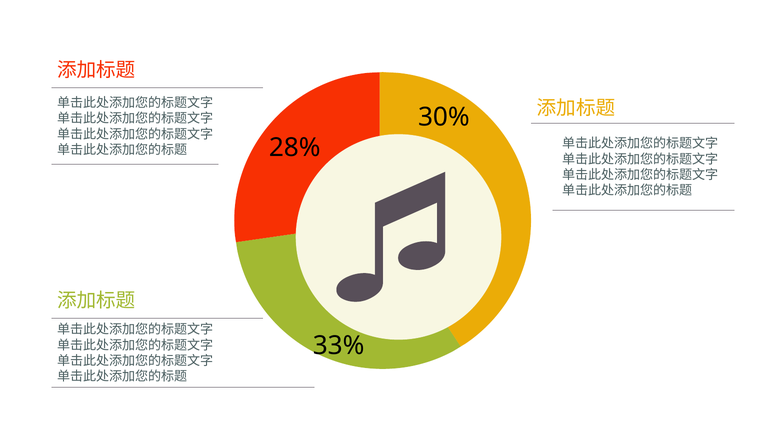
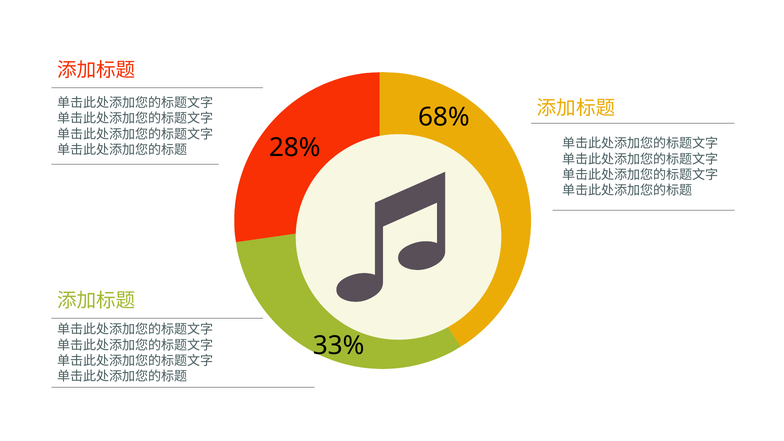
30%: 30% -> 68% (444, 117)
